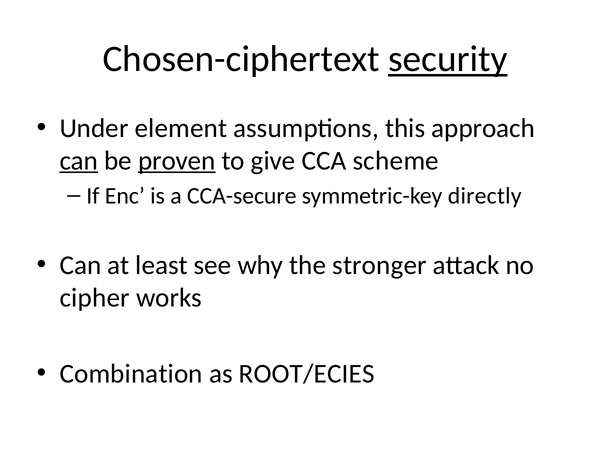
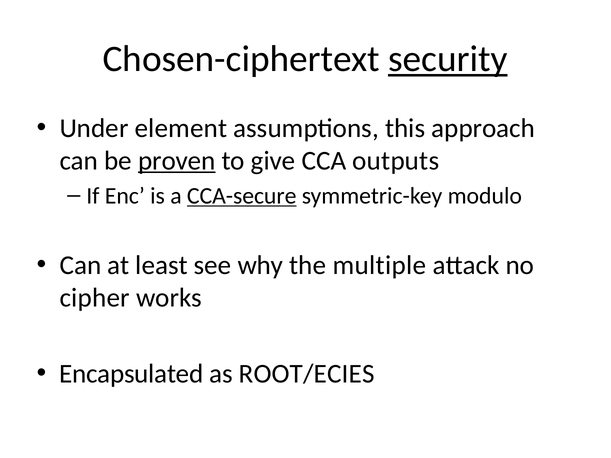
can underline: present -> none (79, 161)
scheme: scheme -> outputs (396, 161)
CCA-secure underline: none -> present (242, 196)
directly: directly -> modulo (485, 196)
stronger: stronger -> multiple (379, 265)
Combination: Combination -> Encapsulated (131, 374)
